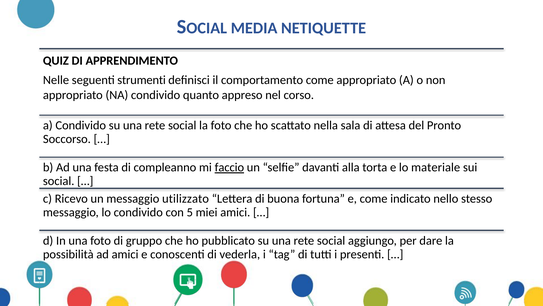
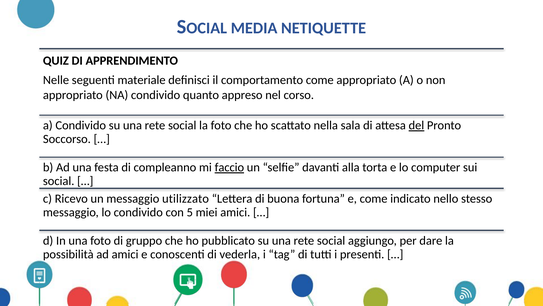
strumenti: strumenti -> materiale (142, 80)
del underline: none -> present (416, 125)
materiale: materiale -> computer (436, 167)
